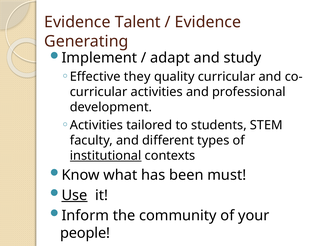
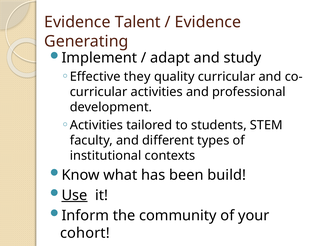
institutional underline: present -> none (106, 156)
must: must -> build (227, 175)
people: people -> cohort (85, 233)
